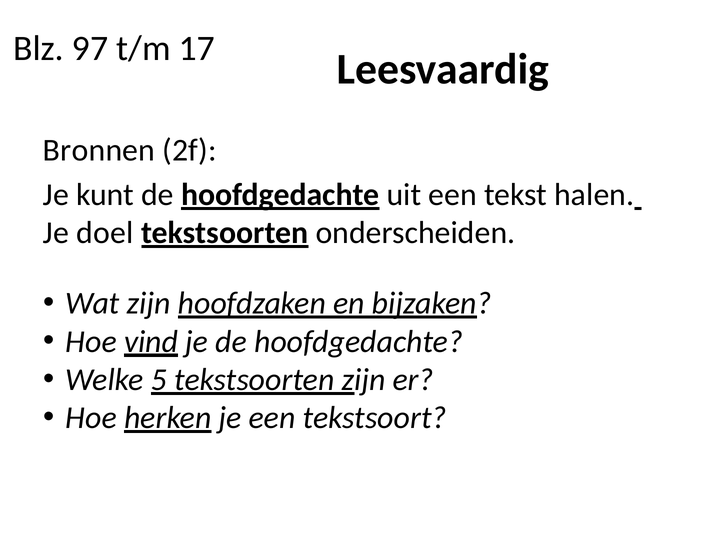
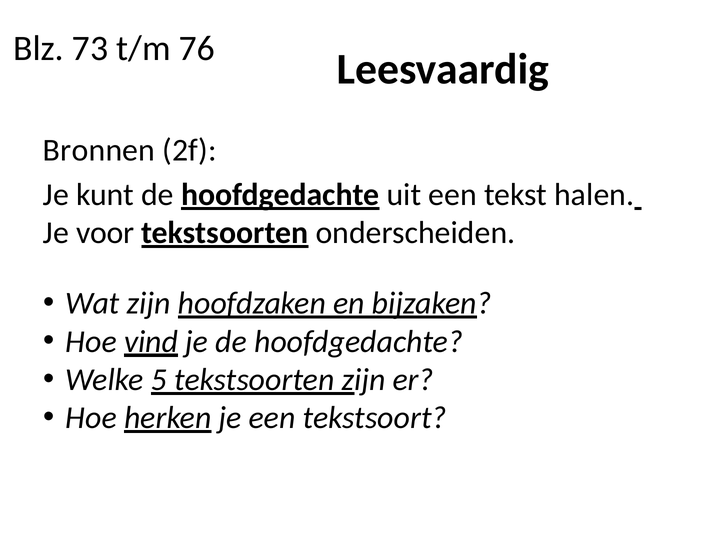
97: 97 -> 73 (90, 49)
17: 17 -> 76 (197, 49)
doel: doel -> voor (105, 233)
